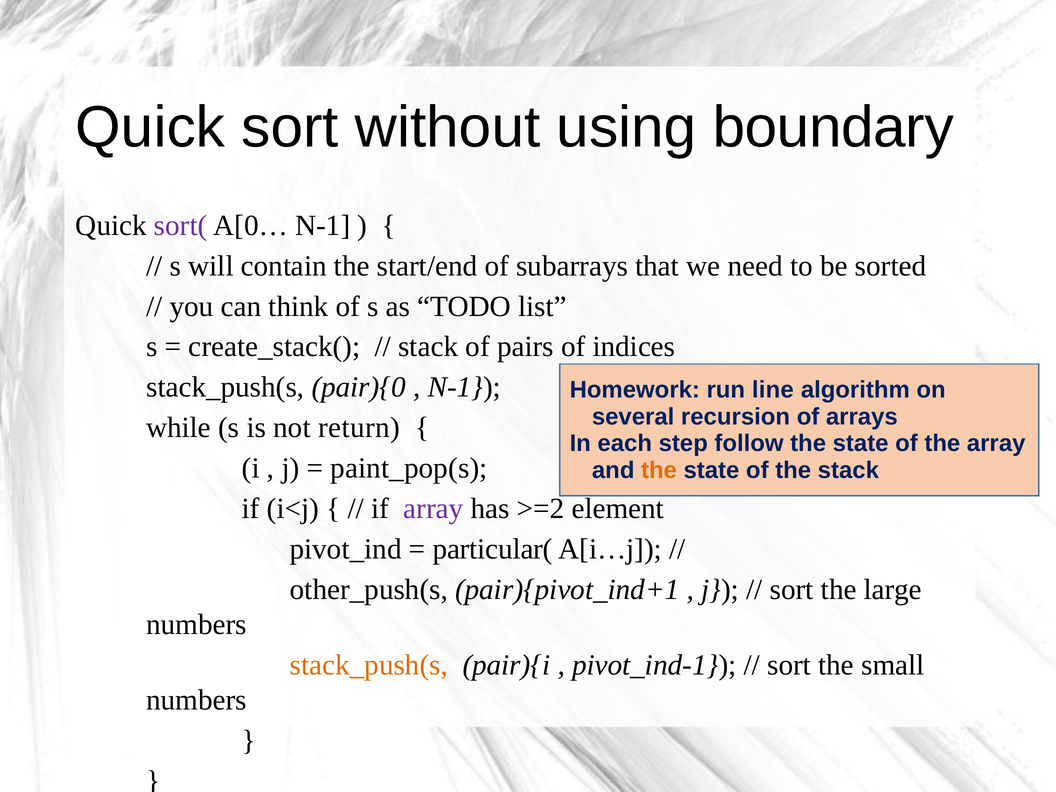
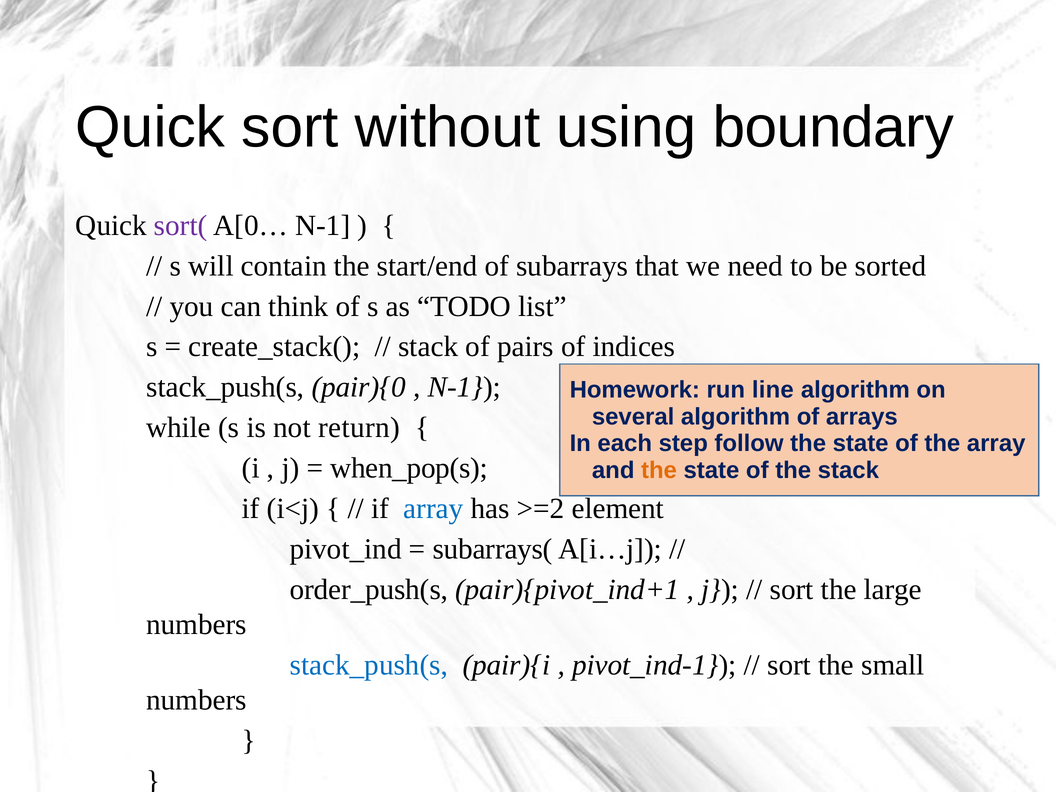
several recursion: recursion -> algorithm (736, 417)
paint_pop(s: paint_pop(s -> when_pop(s (409, 468)
array colour: purple -> blue (433, 508)
particular(: particular( -> subarrays( (493, 549)
other_push(s: other_push(s -> order_push(s (369, 589)
stack_push(s colour: orange -> blue (369, 665)
